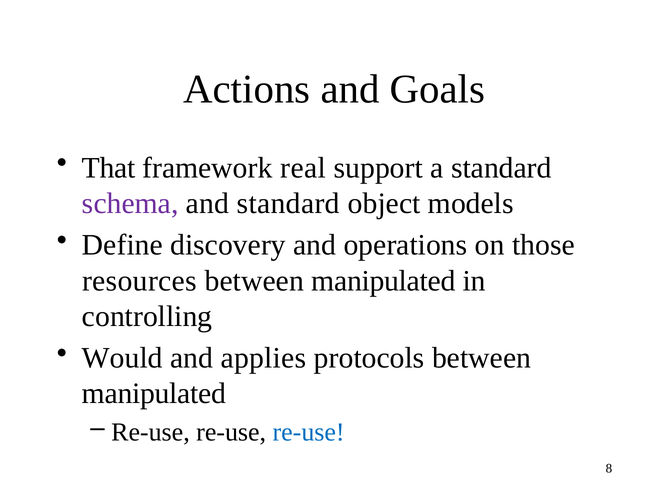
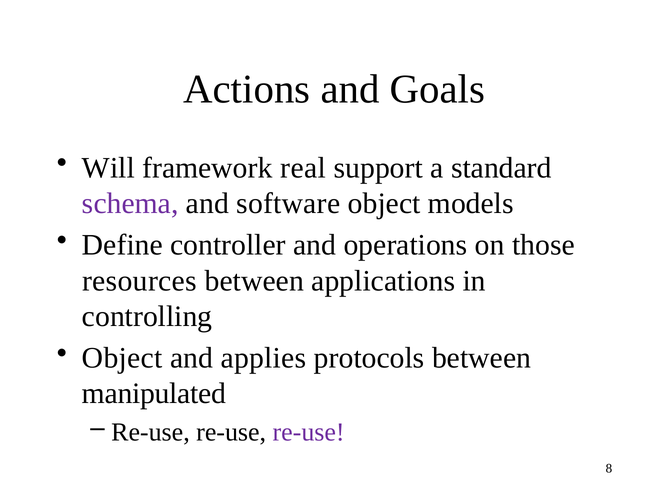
That: That -> Will (108, 168)
and standard: standard -> software (288, 204)
discovery: discovery -> controller (228, 246)
manipulated: manipulated -> applications (383, 281)
Would: Would -> Object (122, 359)
re-use colour: blue -> purple (309, 433)
